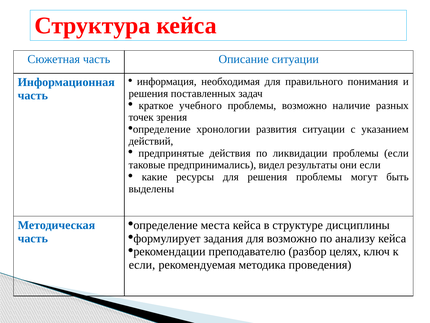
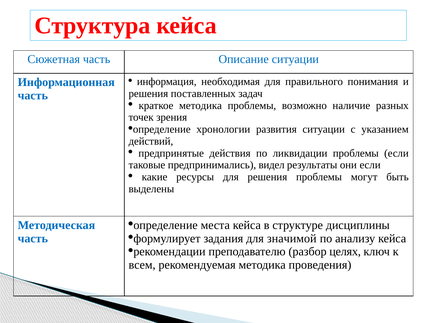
краткое учебного: учебного -> методика (201, 105)
для возможно: возможно -> значимой (292, 238)
если: если -> всем (142, 265)
